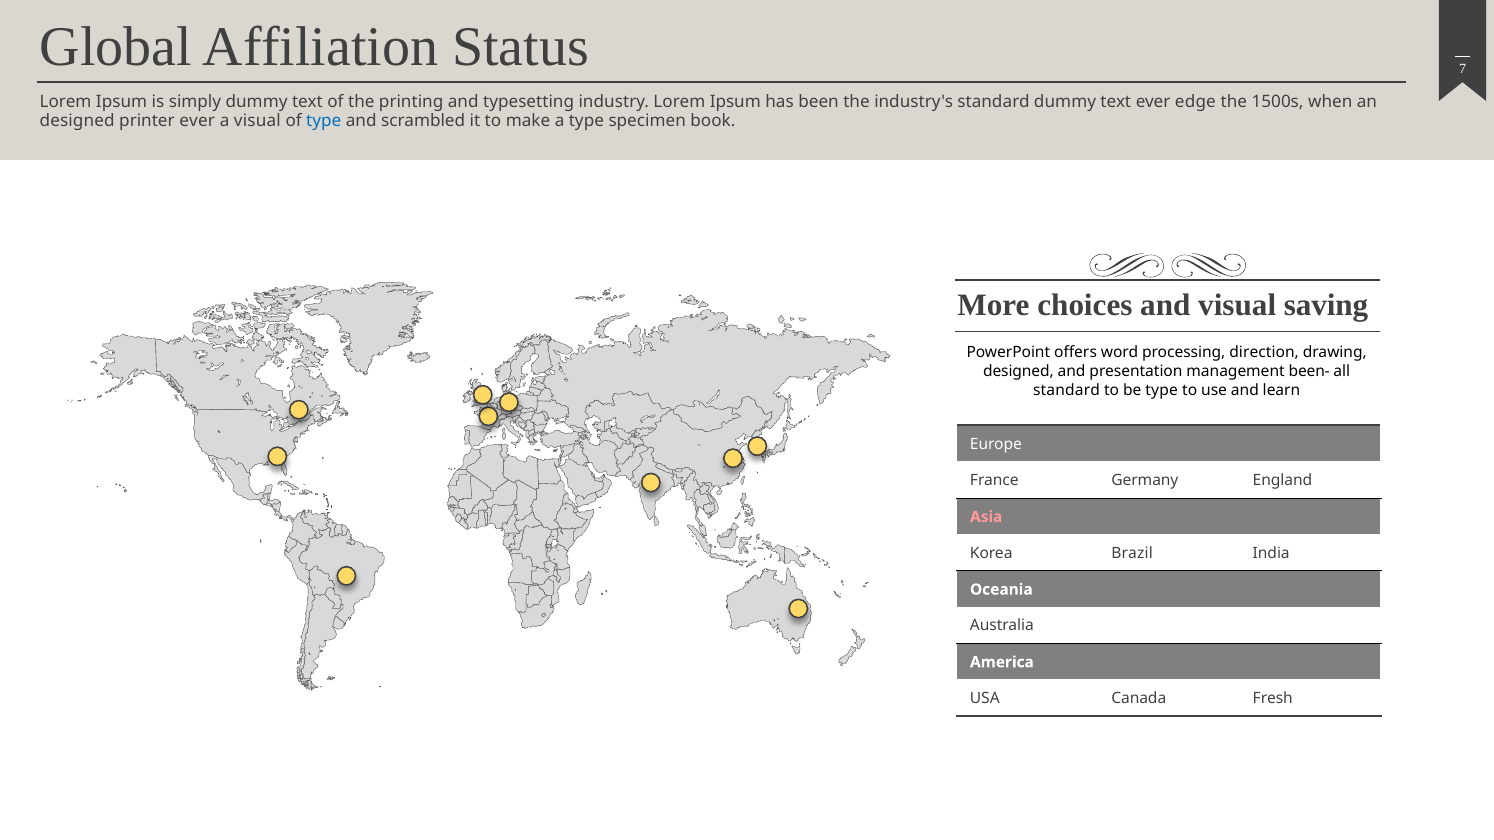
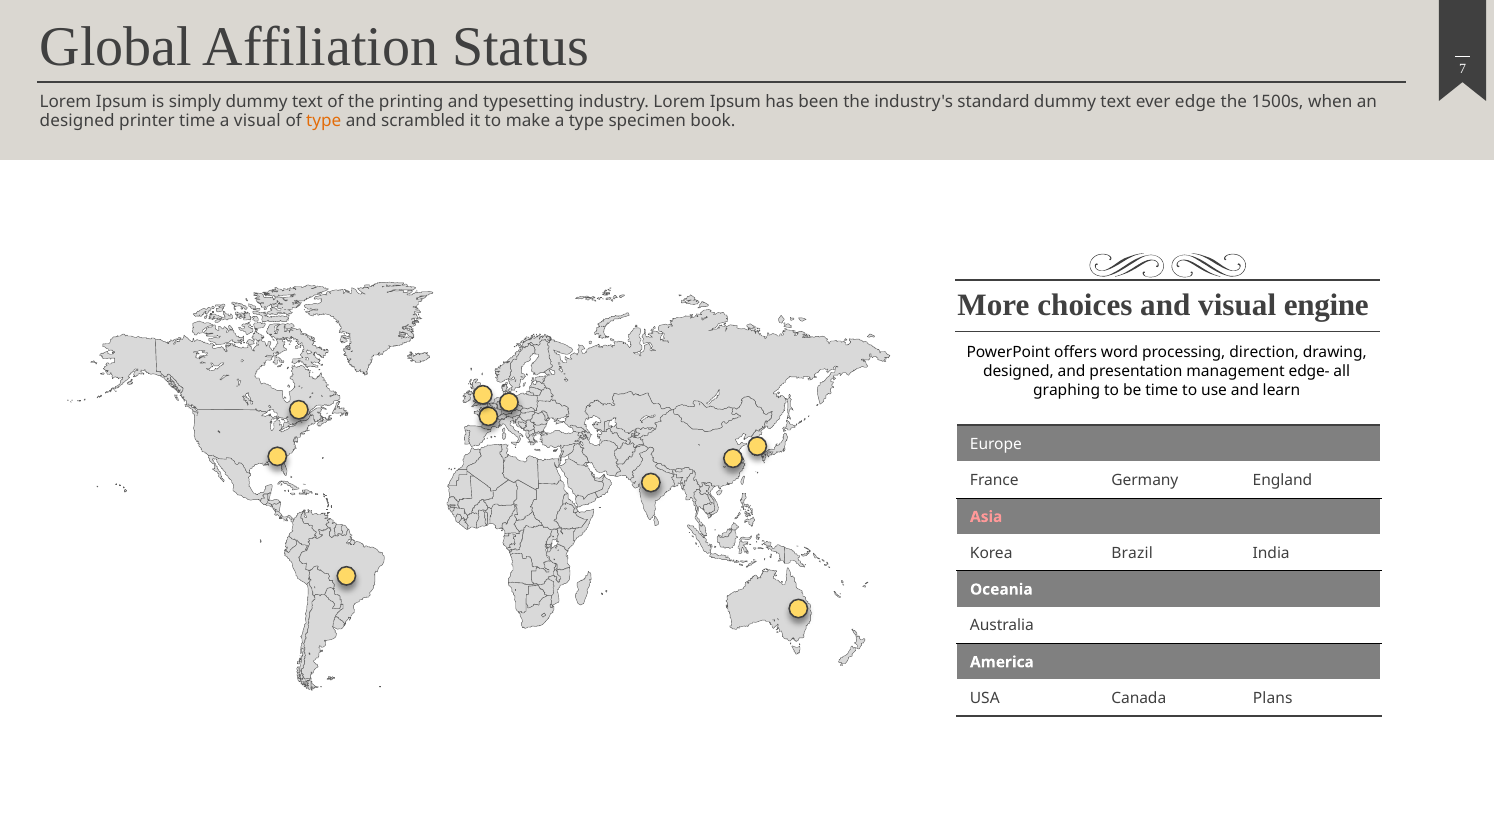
printer ever: ever -> time (197, 121)
type colour: blue -> orange (324, 121)
saving: saving -> engine (1326, 306)
been-: been- -> edge- (1309, 371)
standard: standard -> graphing (1067, 390)
be type: type -> time (1162, 390)
Fresh: Fresh -> Plans (1273, 699)
